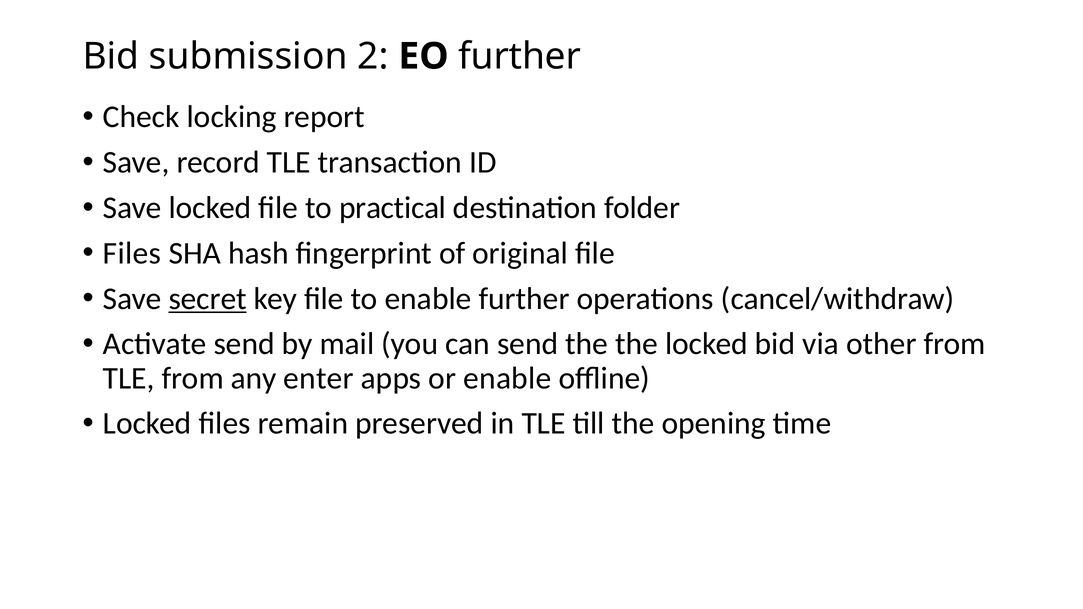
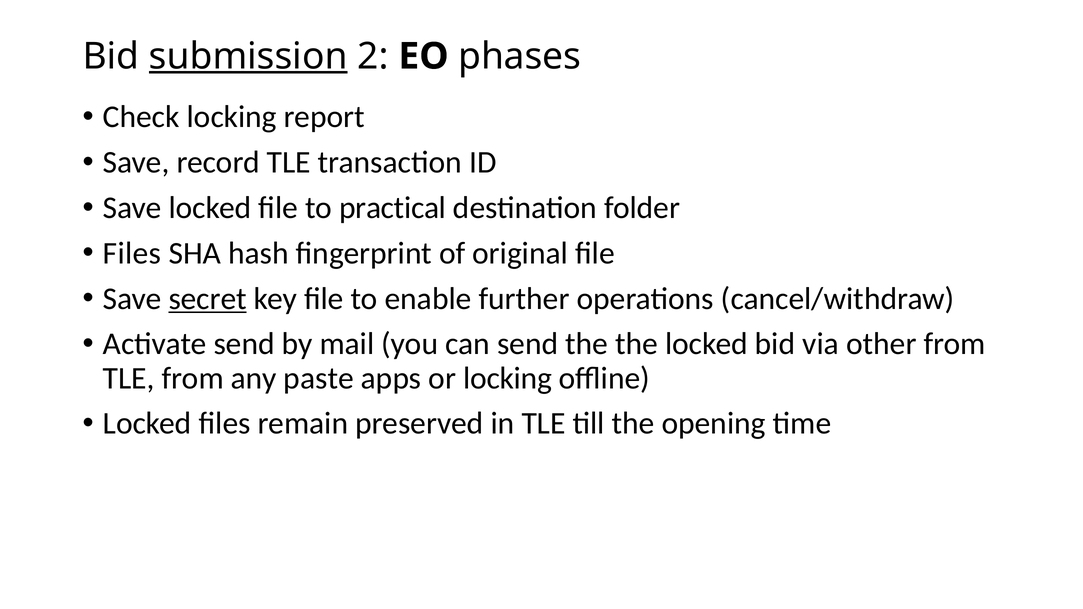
submission underline: none -> present (248, 56)
EO further: further -> phases (520, 56)
enter: enter -> paste (319, 378)
or enable: enable -> locking (508, 378)
